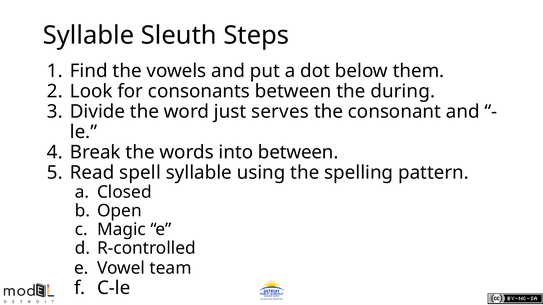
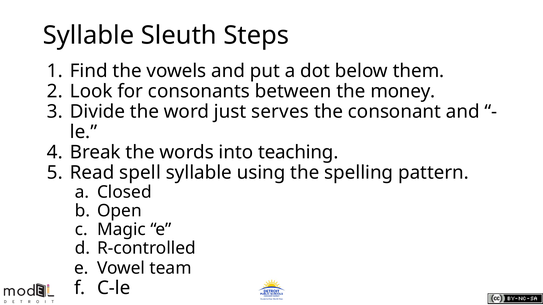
during: during -> money (403, 91)
into between: between -> teaching (298, 152)
